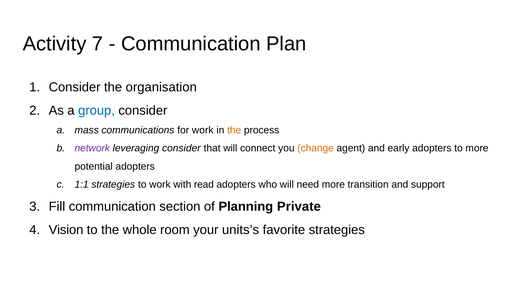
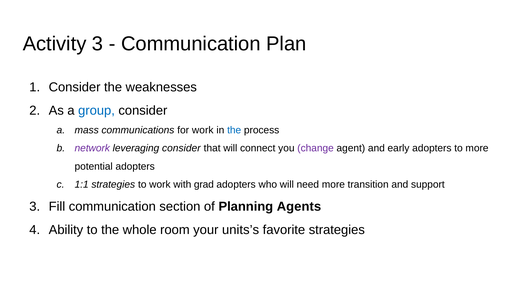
Activity 7: 7 -> 3 (98, 44)
organisation: organisation -> weaknesses (161, 87)
the colour: orange -> blue (234, 130)
change colour: orange -> purple (316, 148)
read: read -> grad (204, 184)
Private: Private -> Agents (299, 206)
Vision: Vision -> Ability (66, 229)
